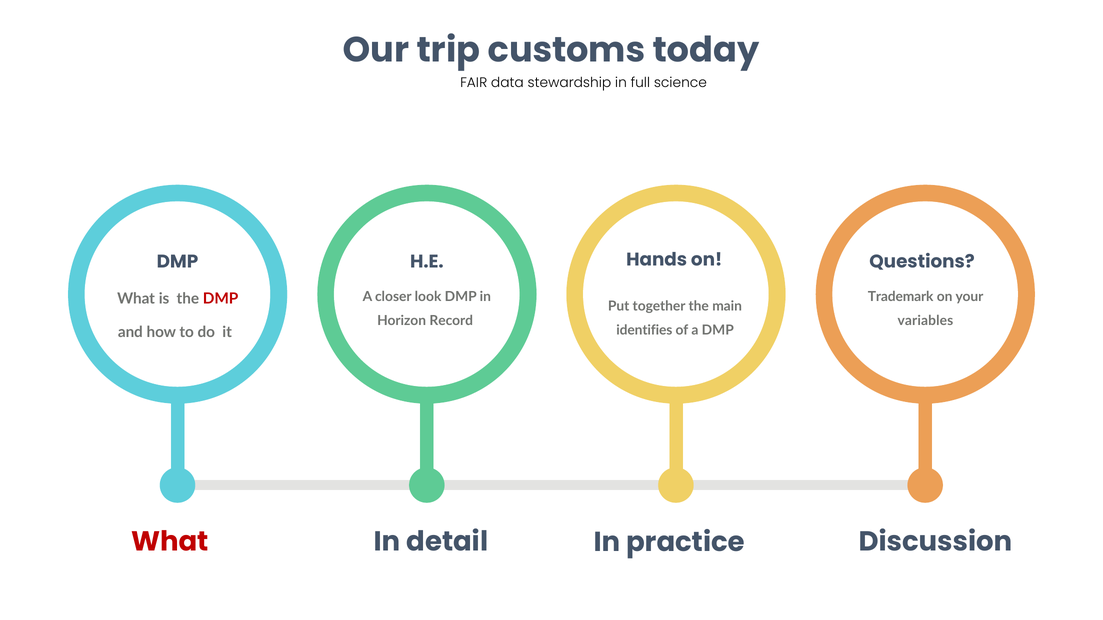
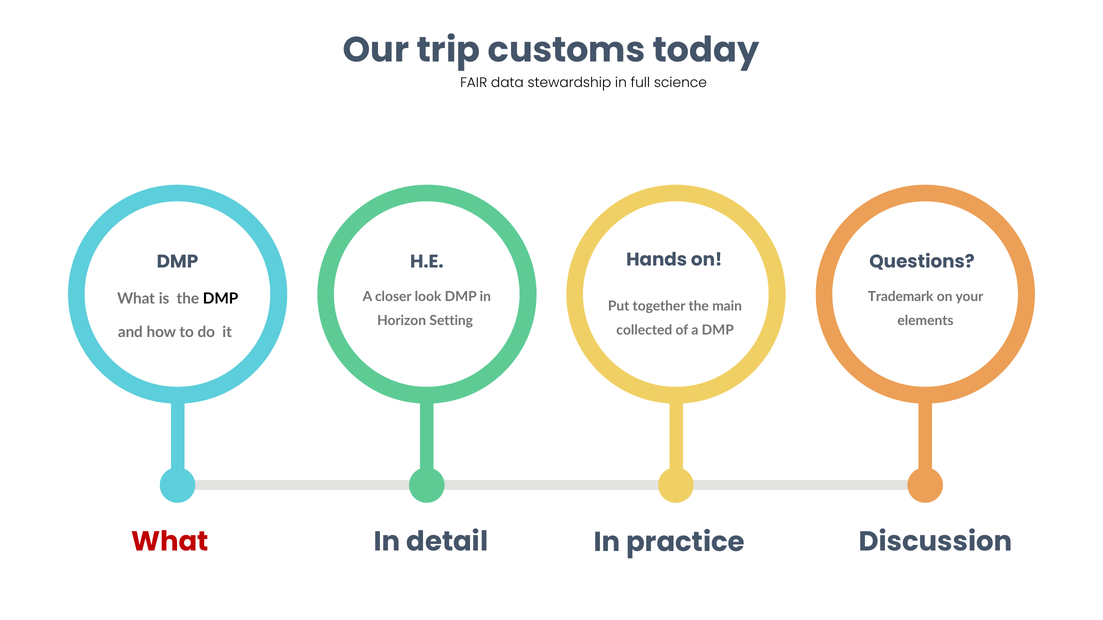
DMP colour: red -> black (221, 299)
Record: Record -> Setting (451, 321)
variables: variables -> elements (925, 321)
identifies: identifies -> collected (644, 330)
